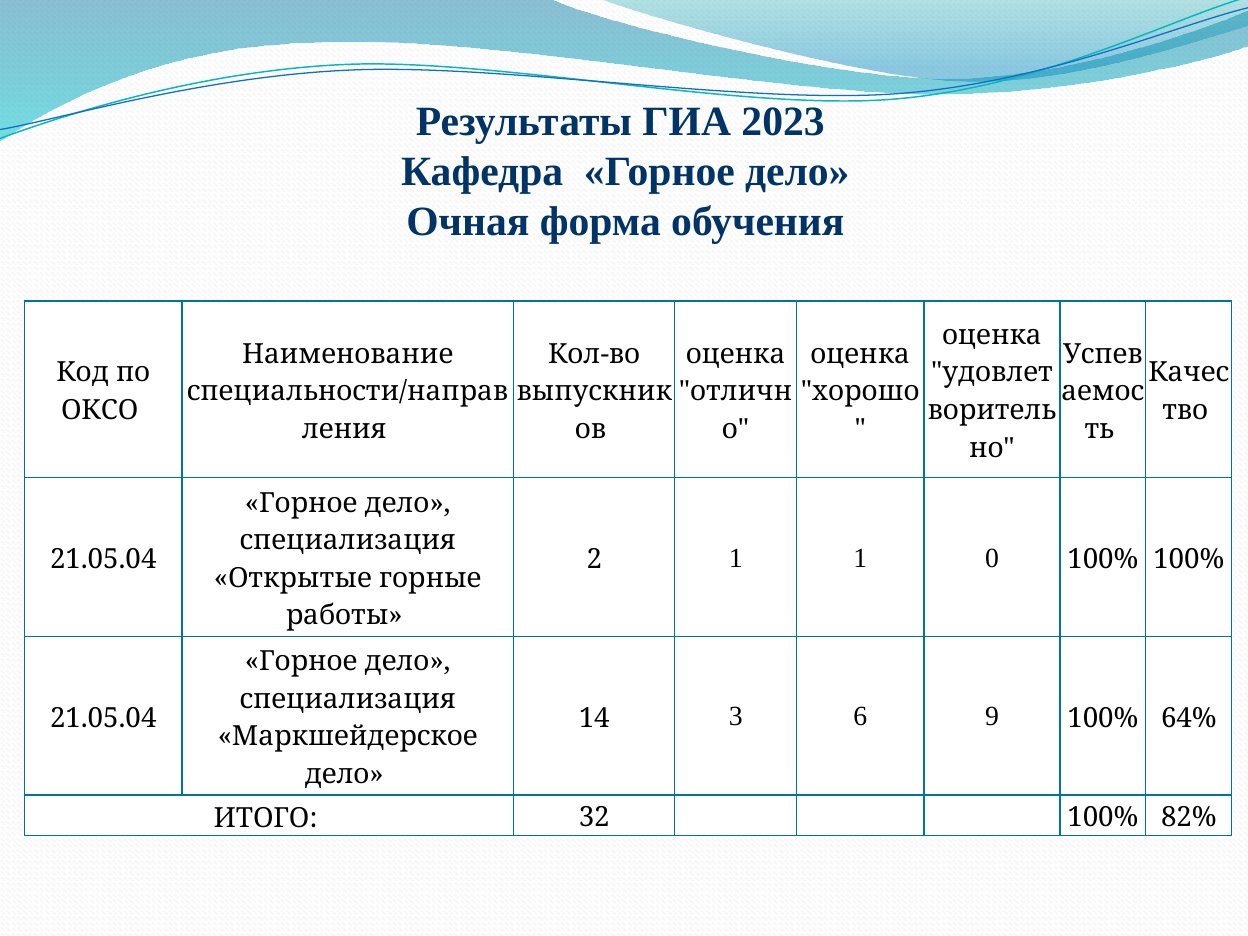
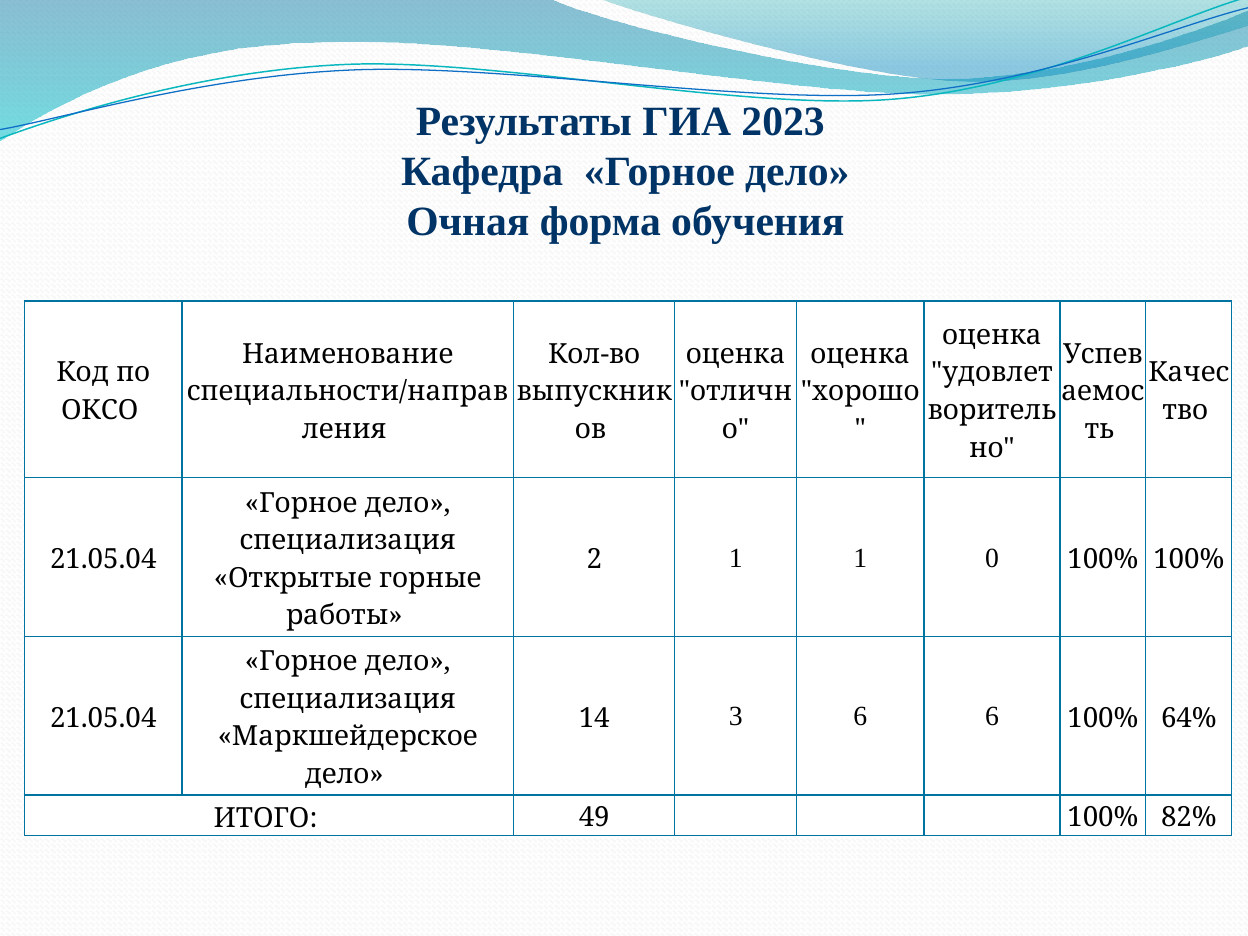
6 9: 9 -> 6 (992, 717)
32: 32 -> 49 (594, 817)
